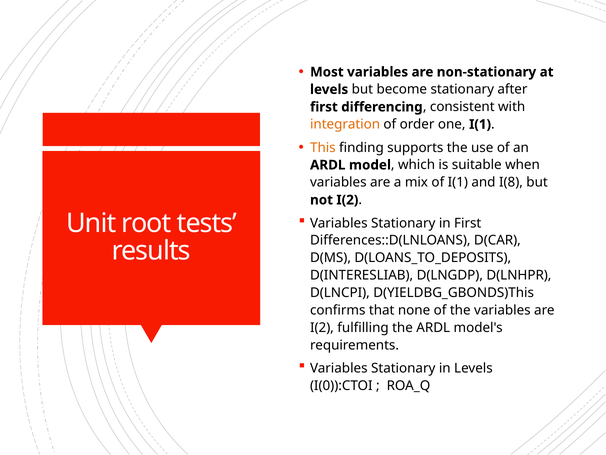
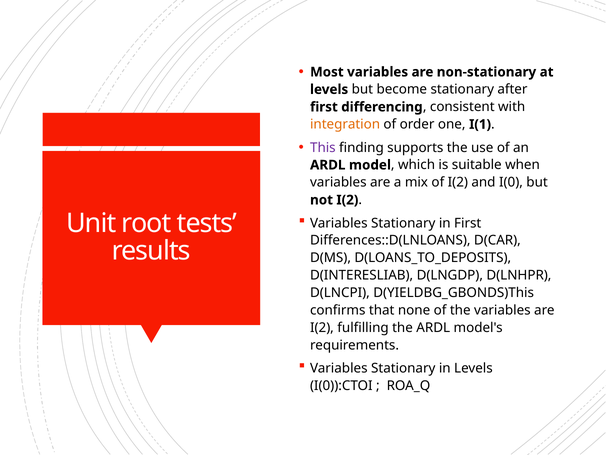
This colour: orange -> purple (323, 147)
of I(1: I(1 -> I(2 (458, 182)
I(8: I(8 -> I(0 (511, 182)
